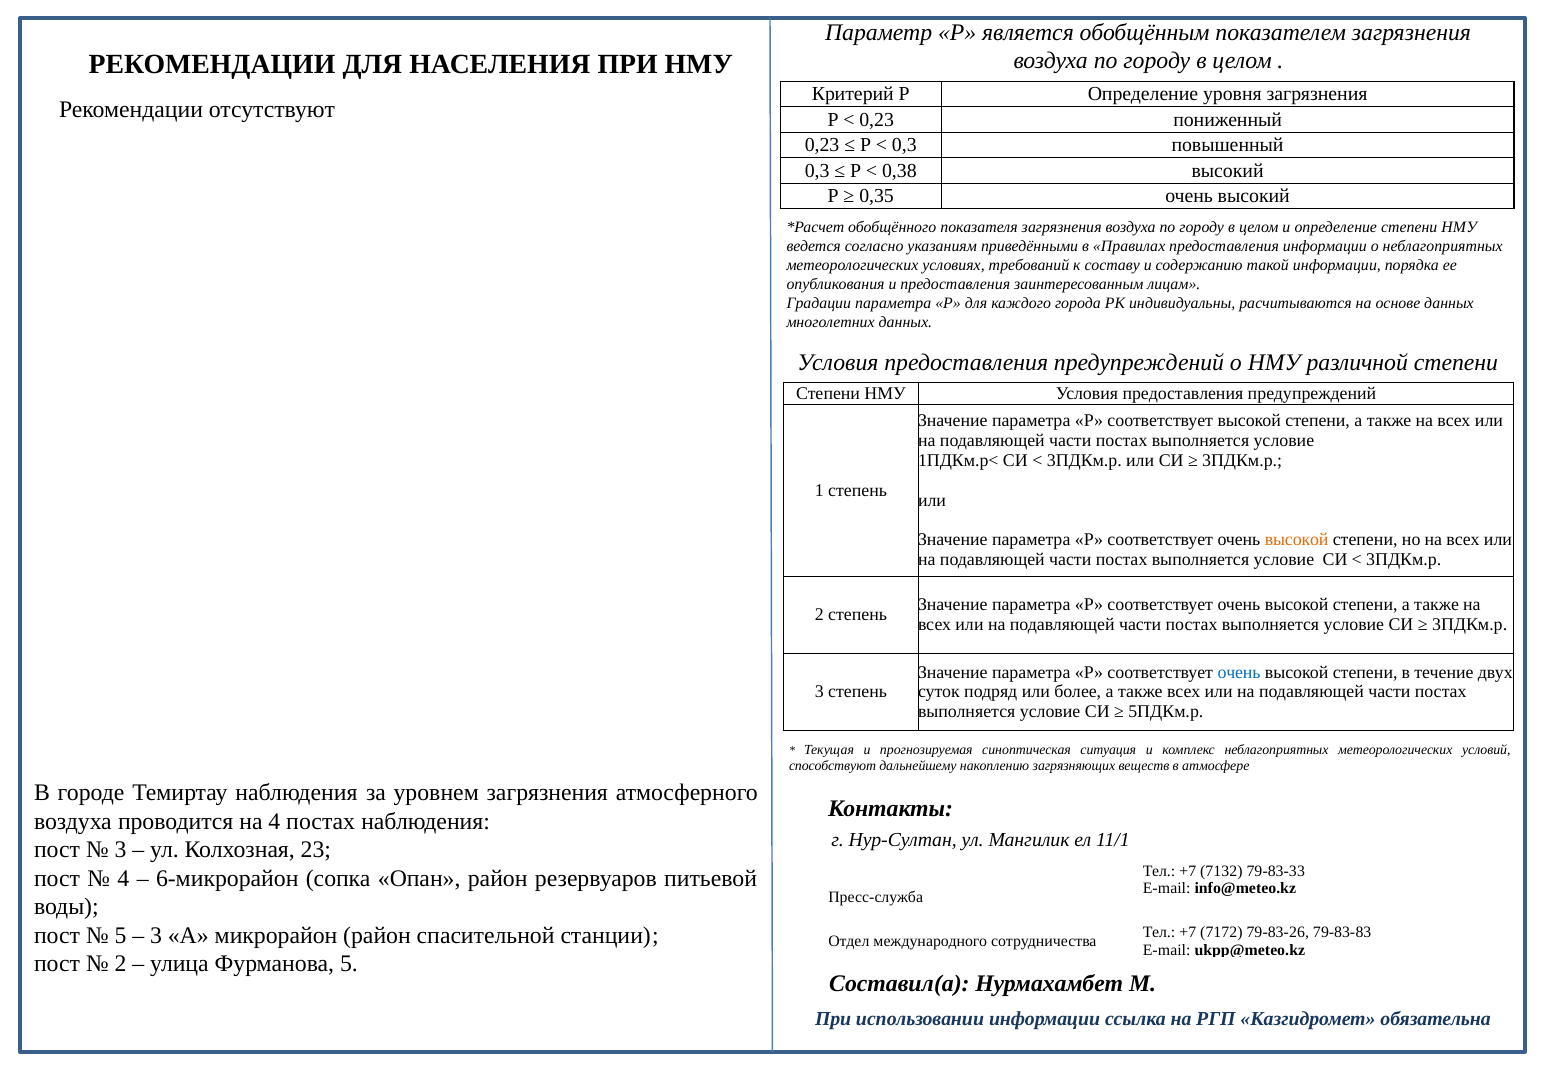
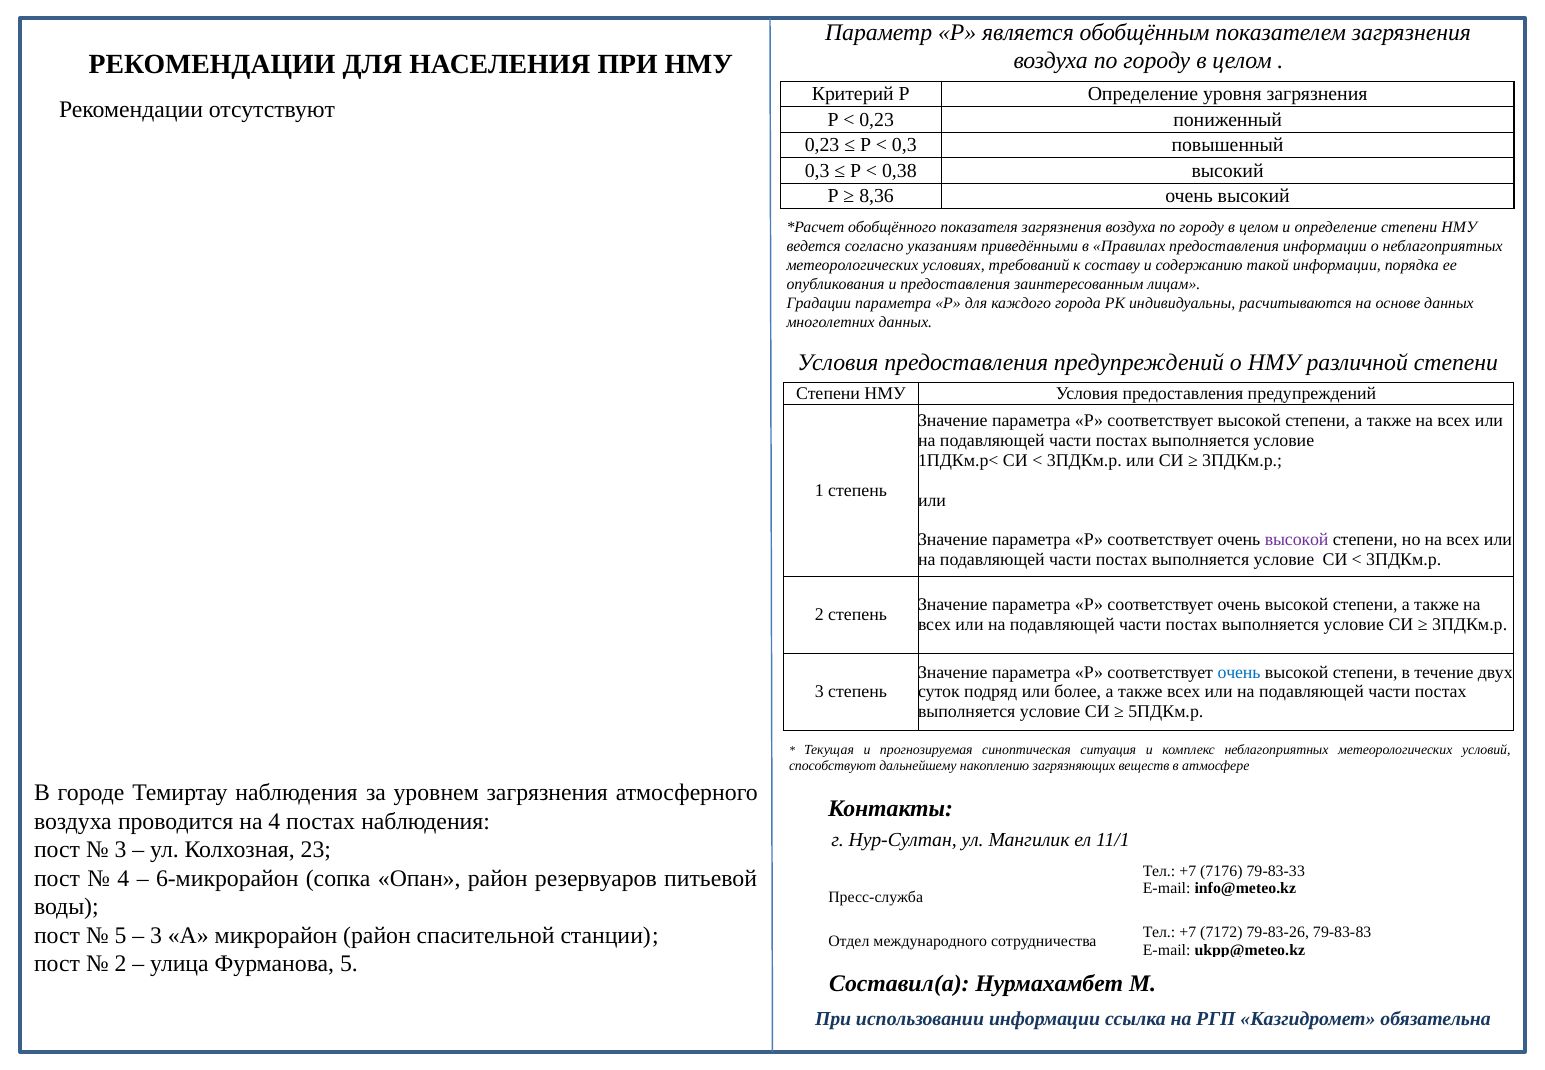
0,35: 0,35 -> 8,36 (877, 196)
высокой colour: orange -> purple (1297, 540)
7132: 7132 -> 7176 (1221, 871)
